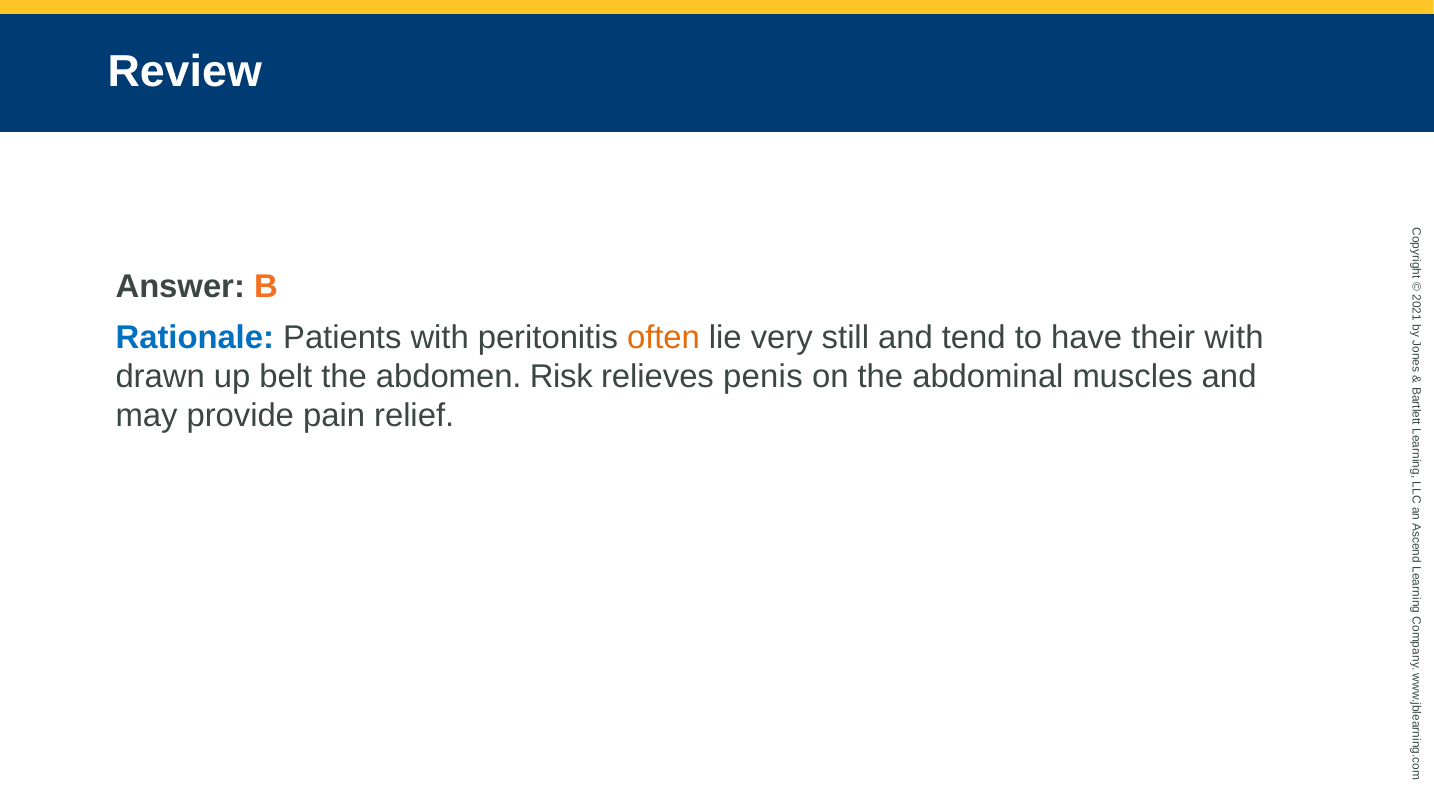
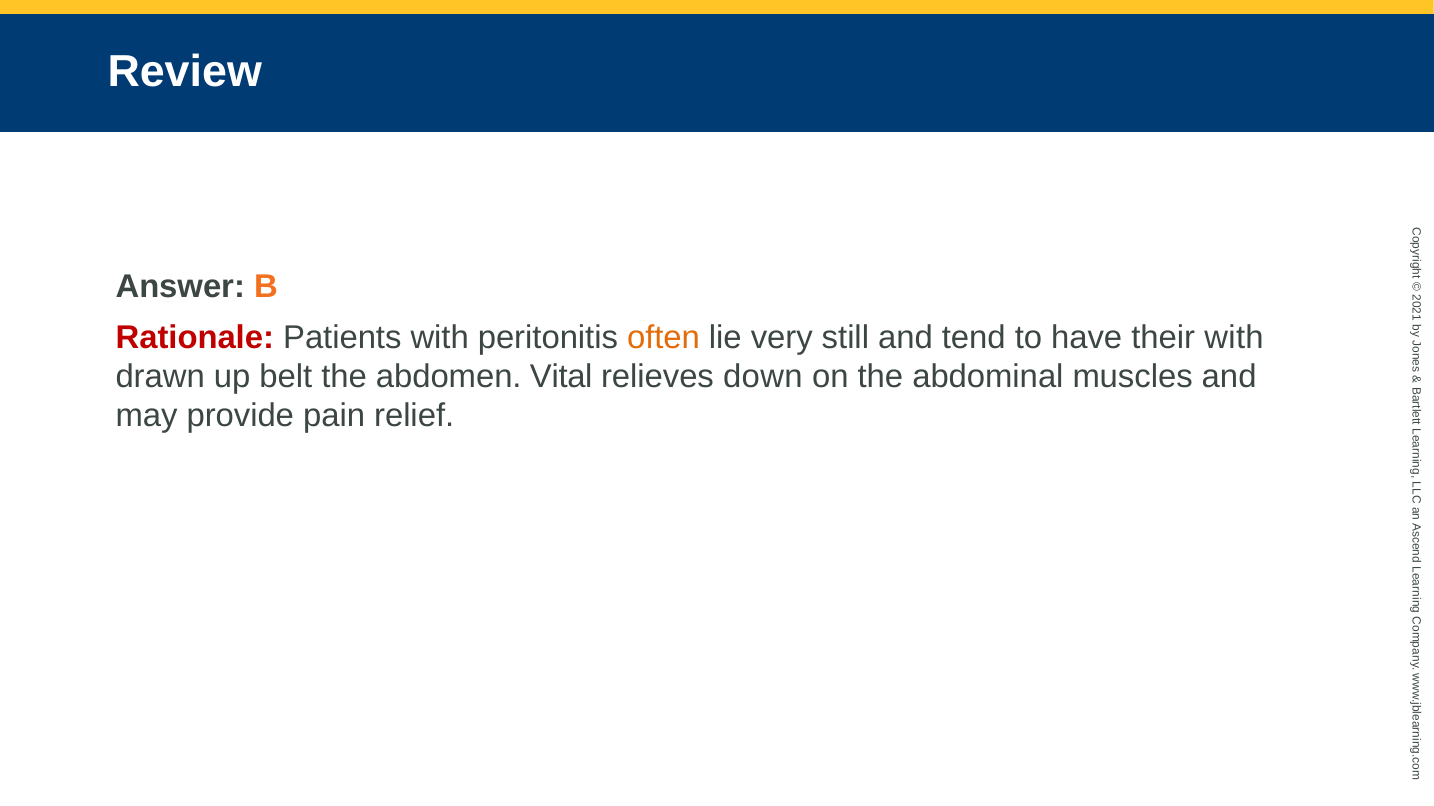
Rationale colour: blue -> red (195, 338)
Risk: Risk -> Vital (561, 377)
penis: penis -> down (763, 377)
